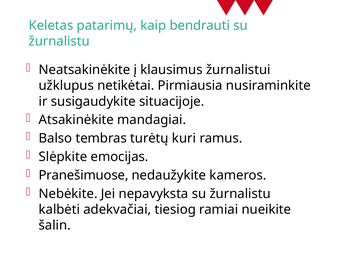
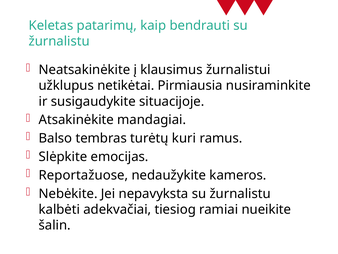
Pranešimuose: Pranešimuose -> Reportažuose (83, 175)
